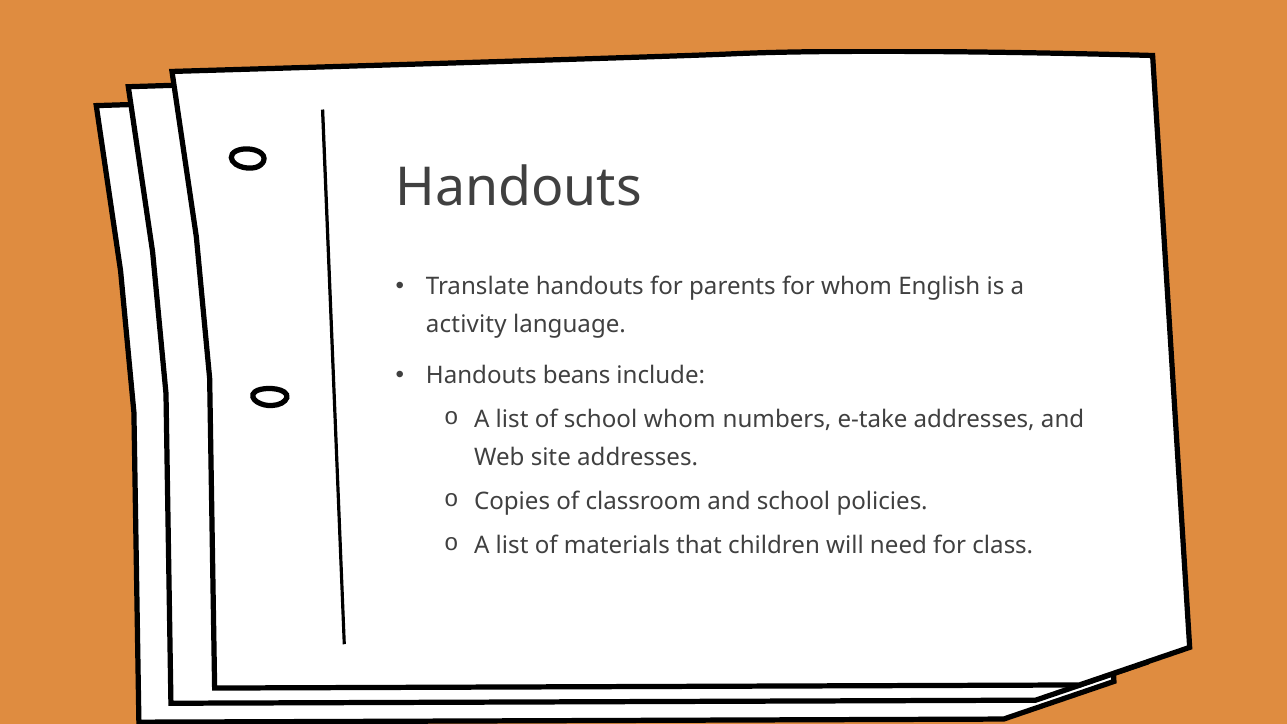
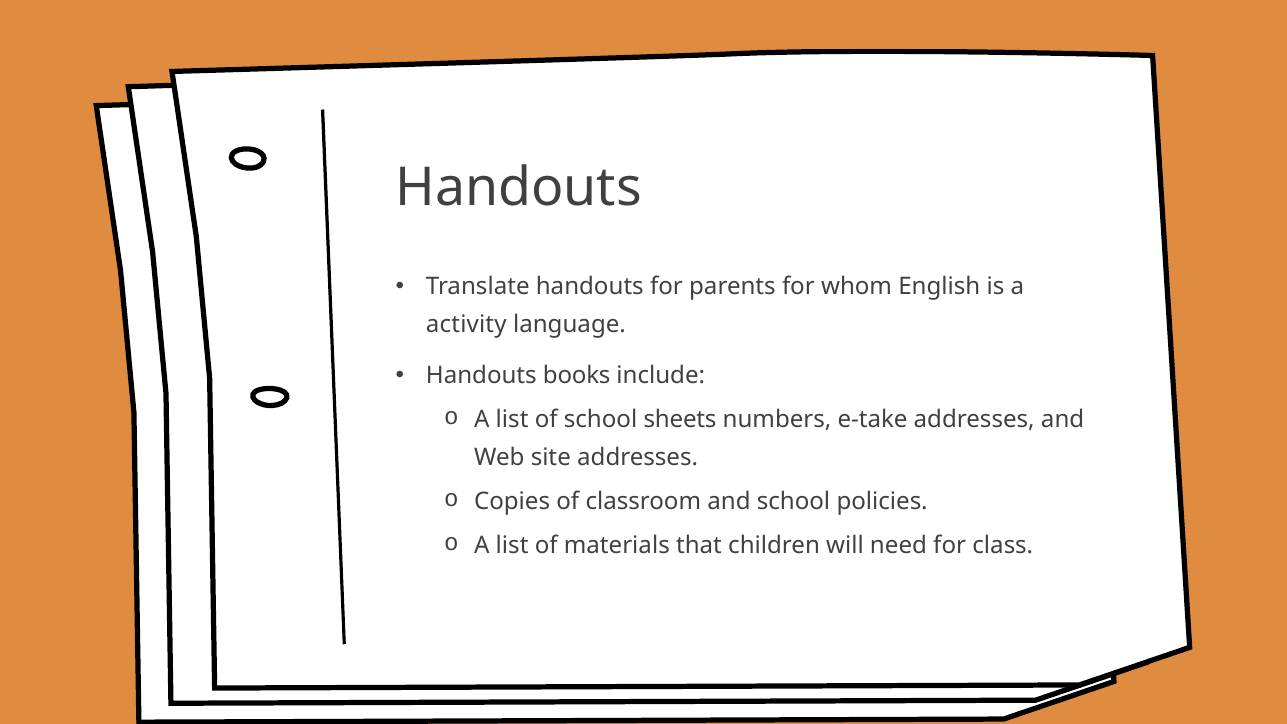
beans: beans -> books (577, 376)
school whom: whom -> sheets (680, 420)
